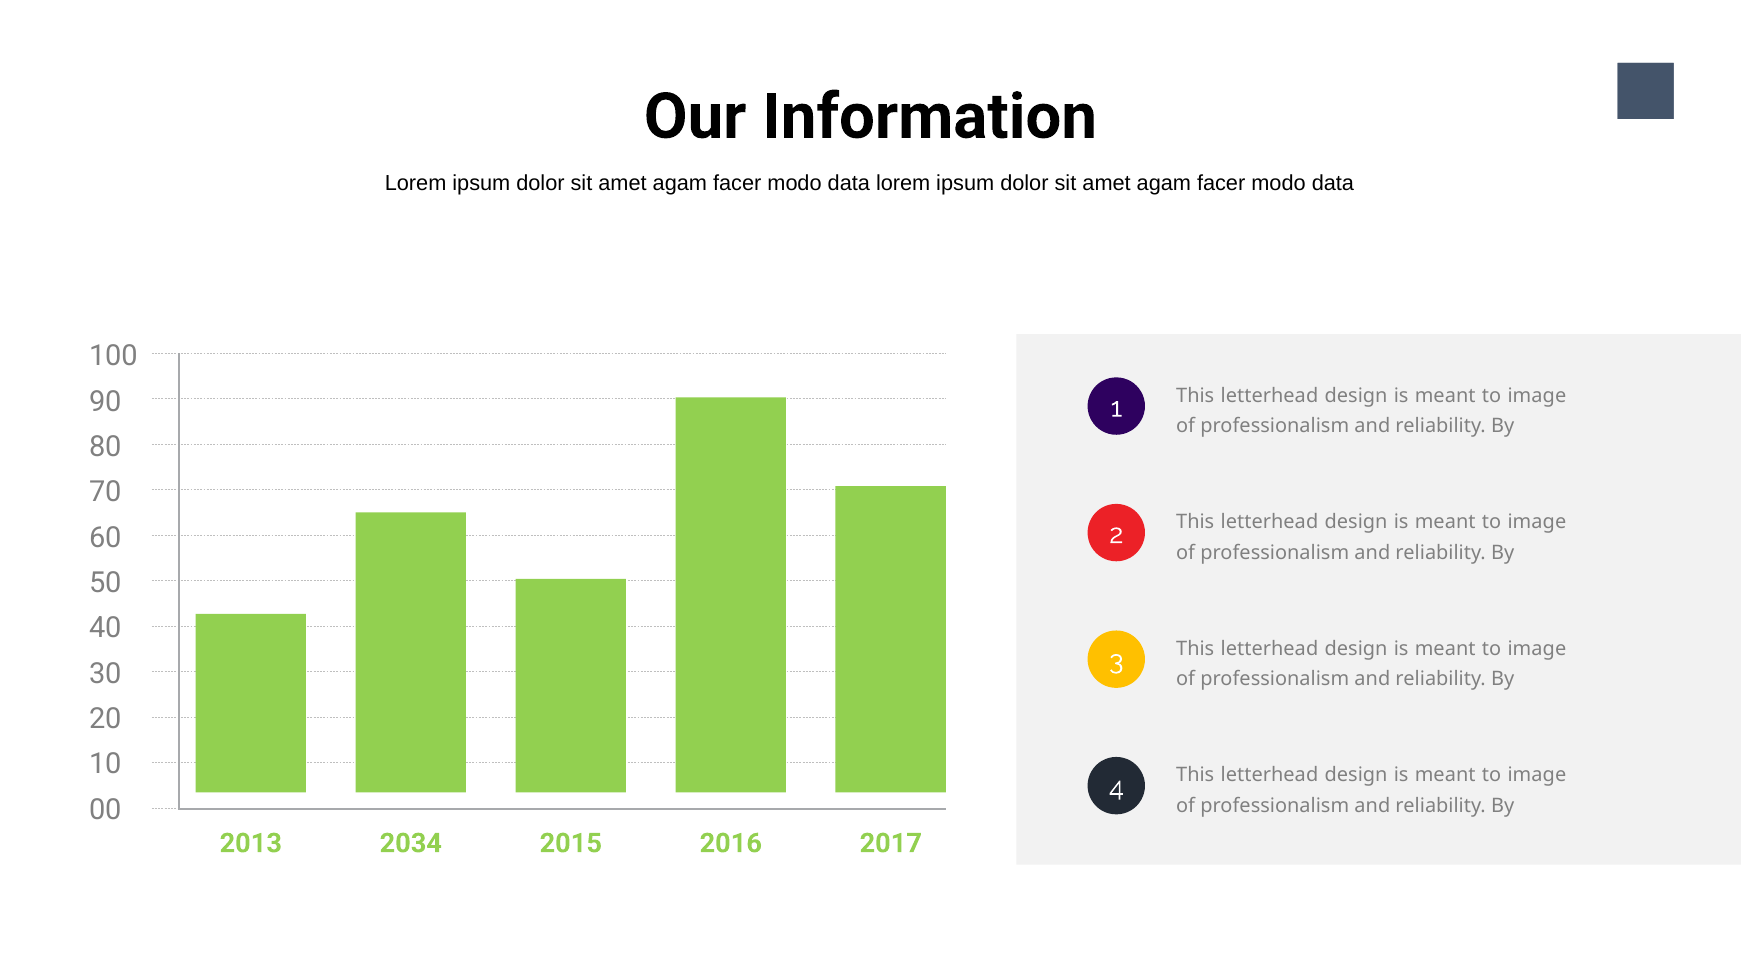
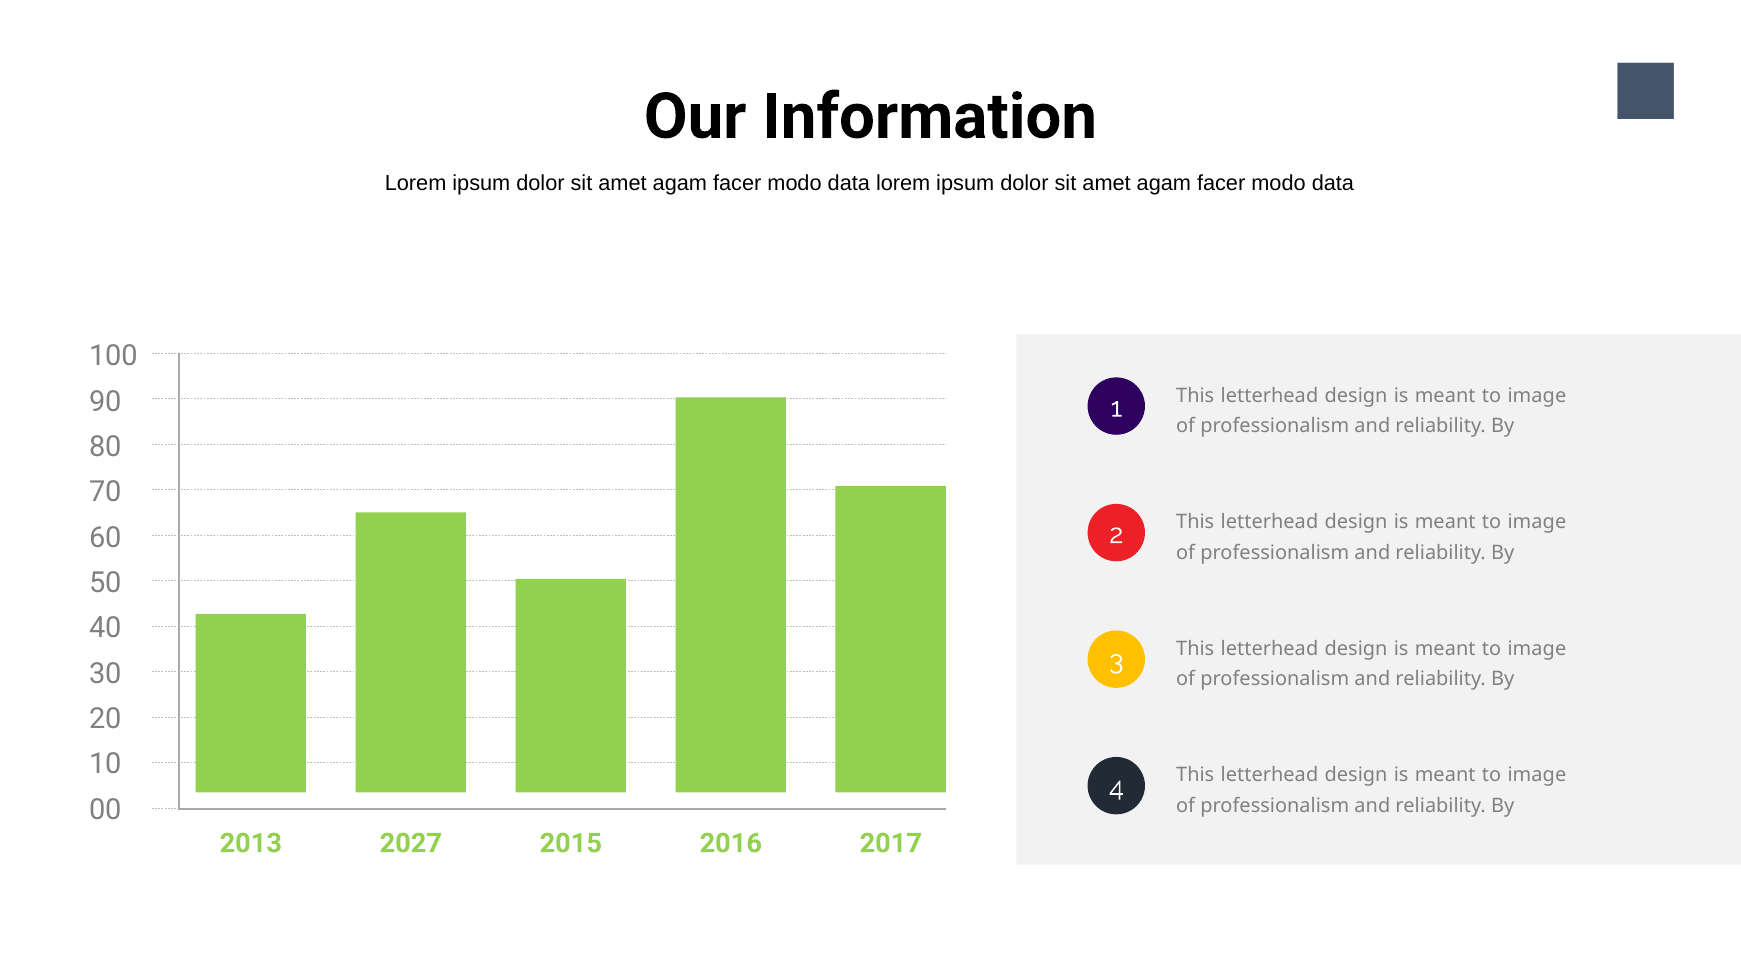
2034: 2034 -> 2027 (411, 844)
